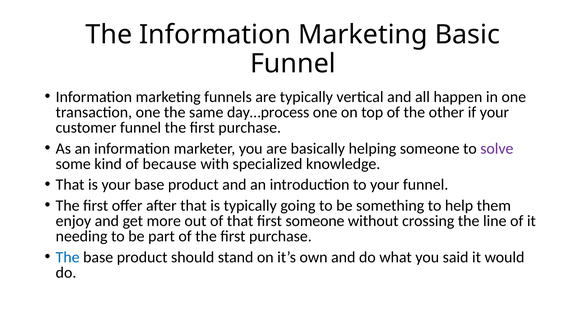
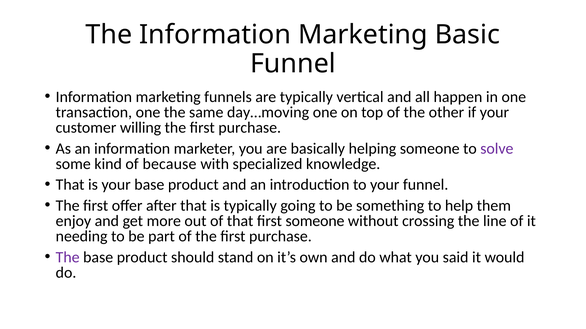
day…process: day…process -> day…moving (268, 112)
customer funnel: funnel -> willing (141, 128)
The colour: blue -> purple (68, 258)
